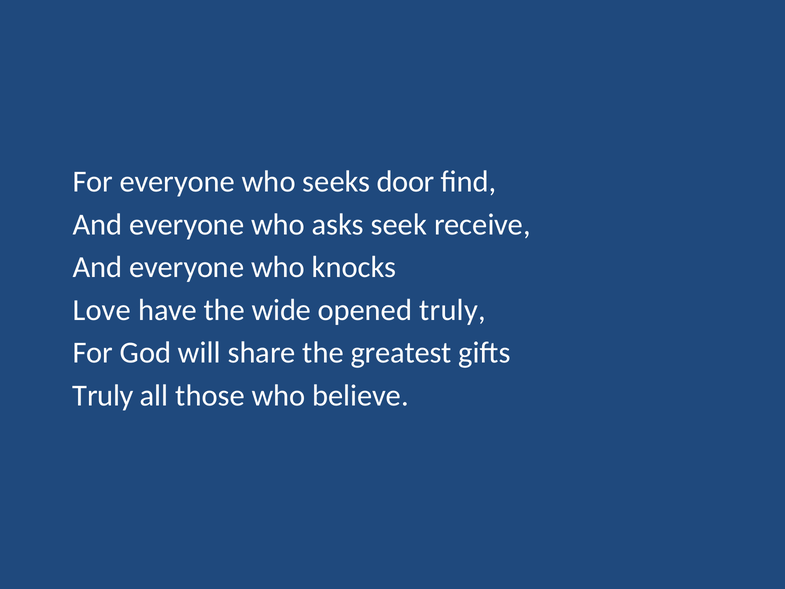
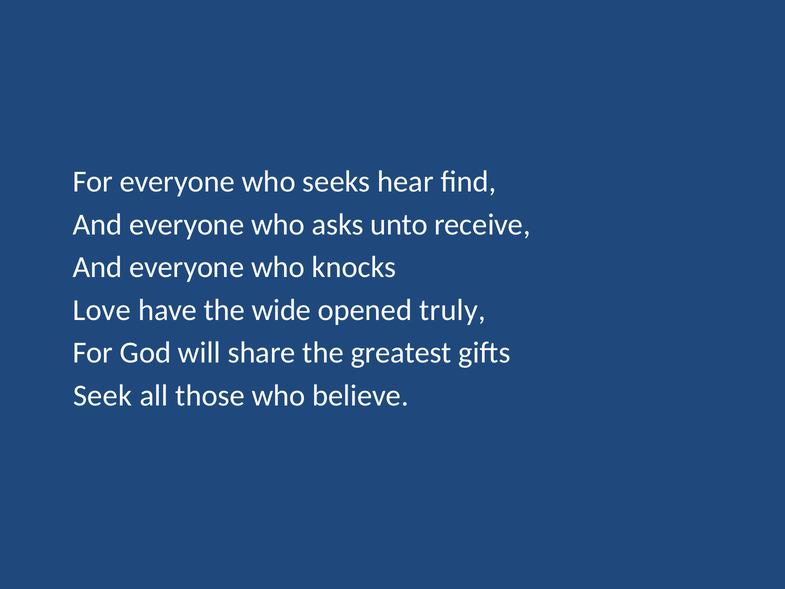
door: door -> hear (405, 182)
seek: seek -> unto (399, 224)
Truly: Truly -> Seek (103, 395)
